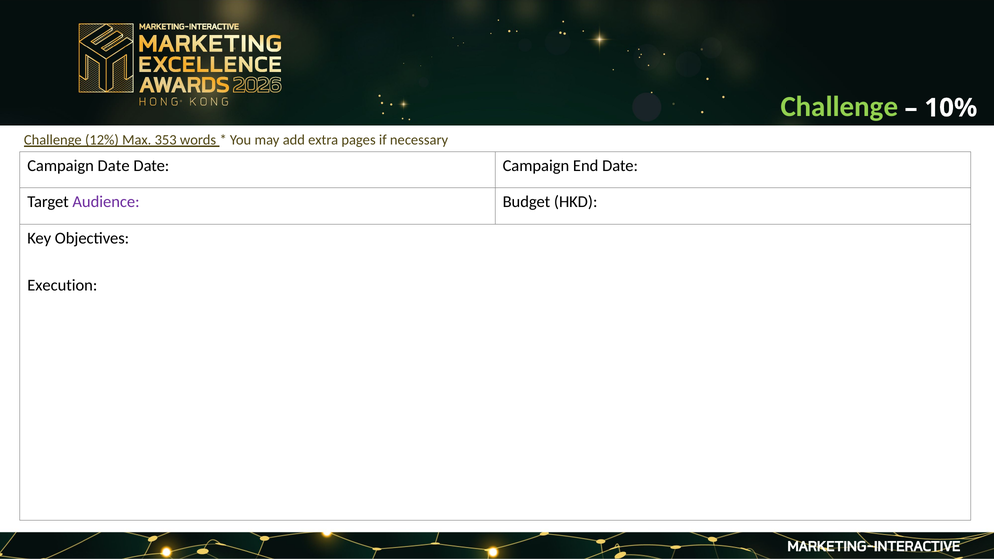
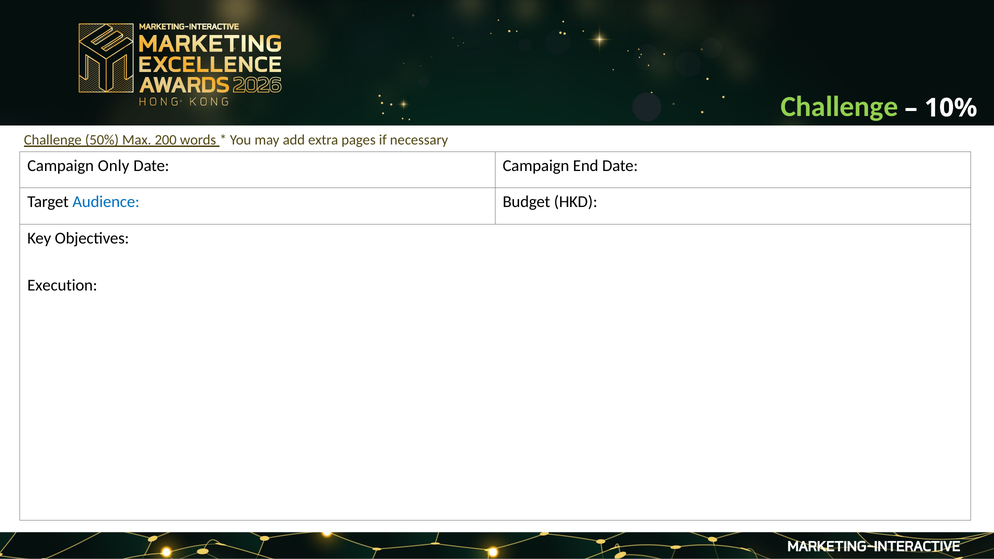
12%: 12% -> 50% (102, 140)
353: 353 -> 200 (166, 140)
Campaign Date: Date -> Only (114, 166)
Audience colour: purple -> blue (106, 202)
